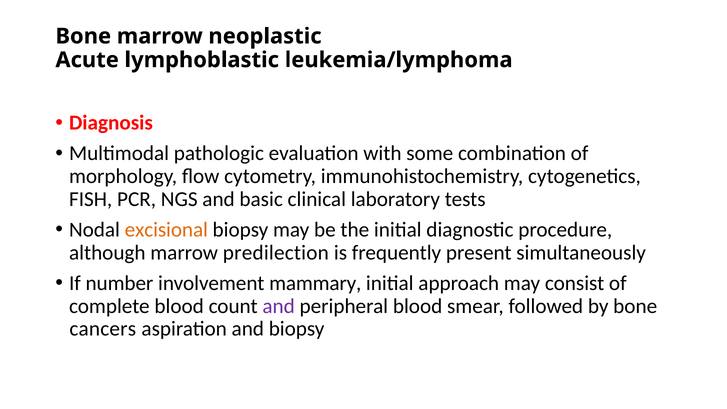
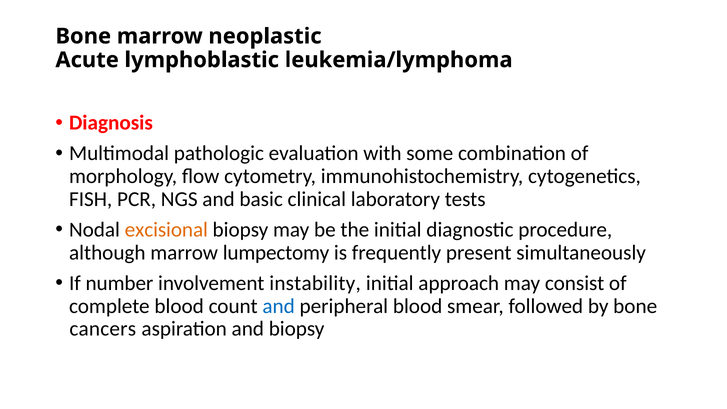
predilection: predilection -> lumpectomy (276, 253)
mammary: mammary -> instability (315, 283)
and colour: purple -> blue (279, 306)
